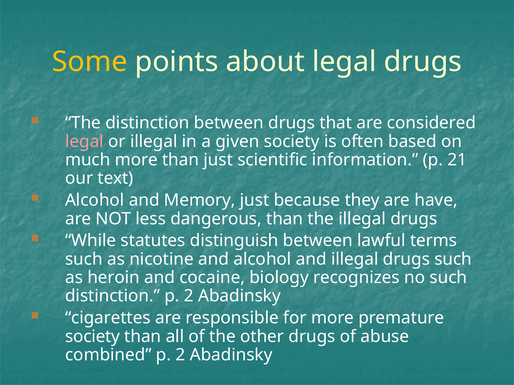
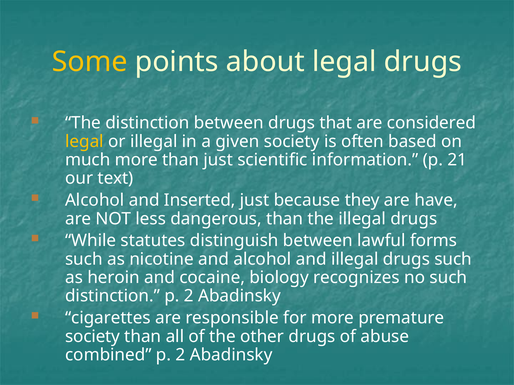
legal colour: pink -> yellow (84, 142)
Memory: Memory -> Inserted (200, 200)
terms: terms -> forms (434, 241)
